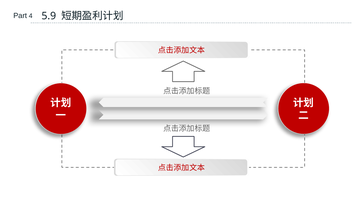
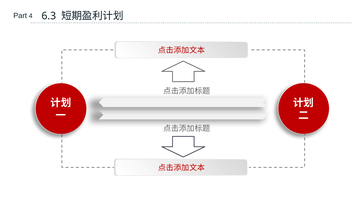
5.9: 5.9 -> 6.3 (49, 16)
